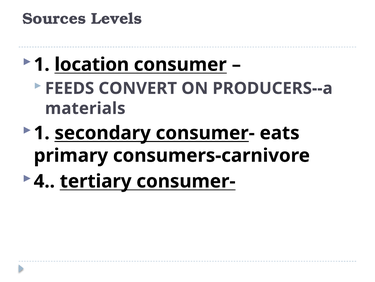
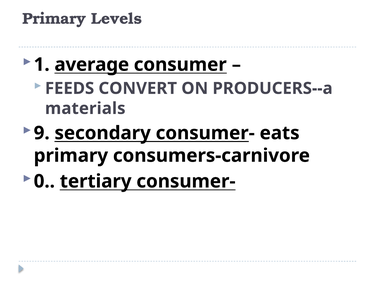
Sources: Sources -> Primary (54, 19)
location: location -> average (92, 64)
1: 1 -> 9 (42, 133)
4: 4 -> 0 (44, 181)
